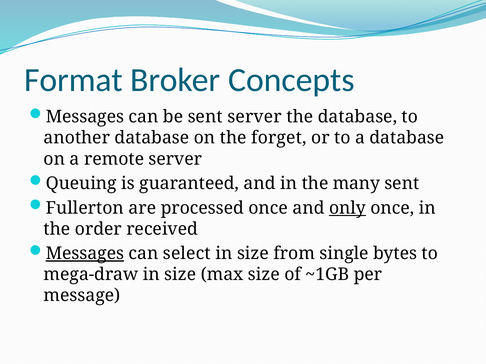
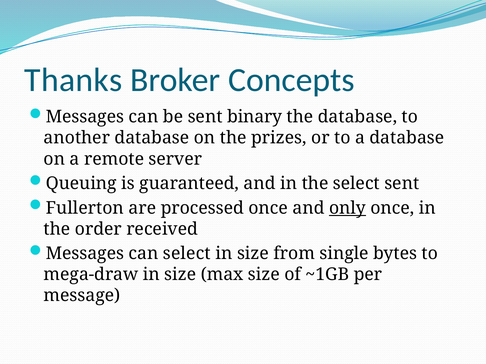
Format: Format -> Thanks (73, 80)
sent server: server -> binary (255, 117)
forget: forget -> prizes (279, 138)
the many: many -> select (356, 184)
Messages underline: present -> none (85, 254)
